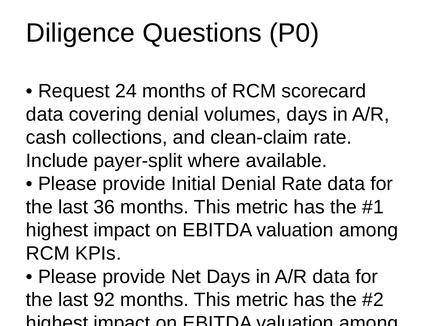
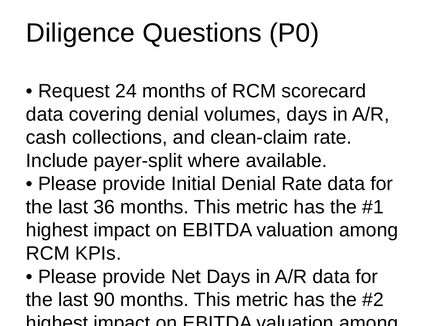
92: 92 -> 90 (104, 299)
